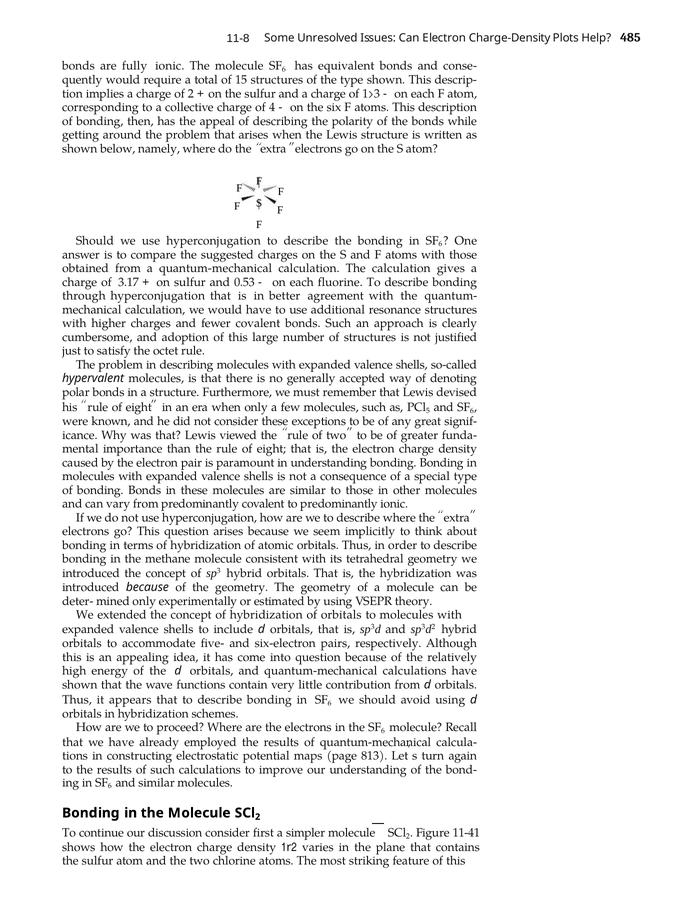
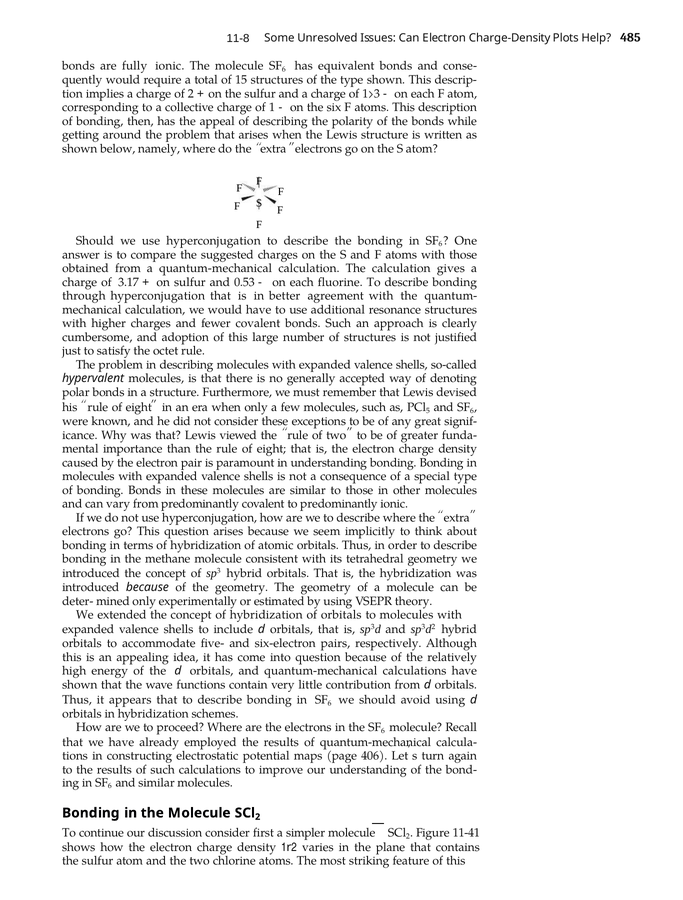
4: 4 -> 1 (272, 107)
813: 813 -> 406 (374, 756)
